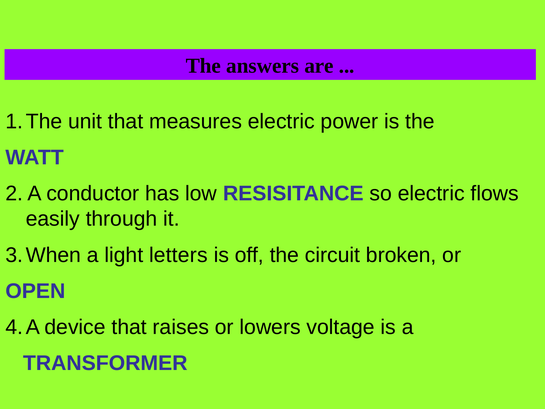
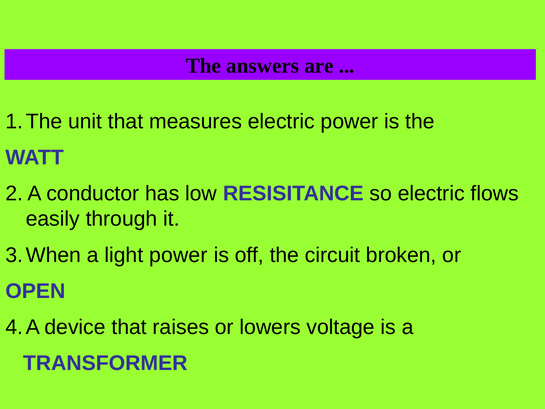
light letters: letters -> power (178, 255)
